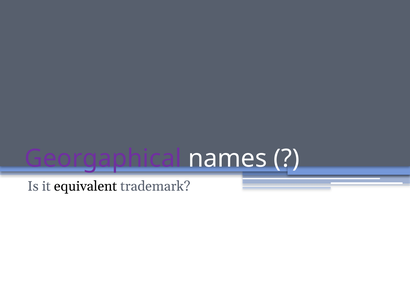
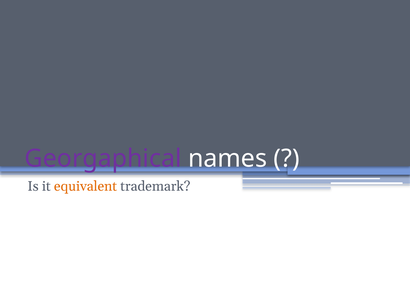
equivalent colour: black -> orange (85, 186)
